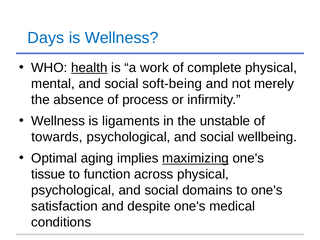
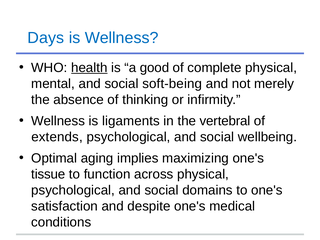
work: work -> good (155, 68)
process: process -> thinking (145, 100)
unstable: unstable -> vertebral (225, 121)
towards: towards -> extends (57, 137)
maximizing underline: present -> none (196, 158)
